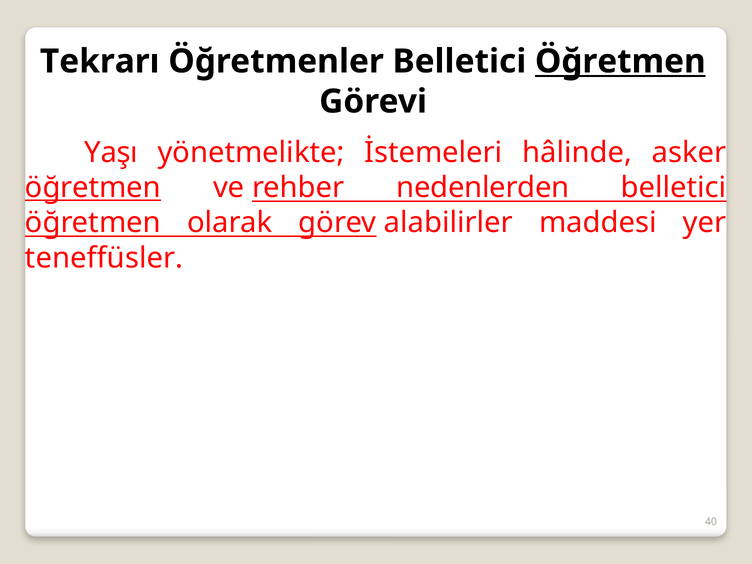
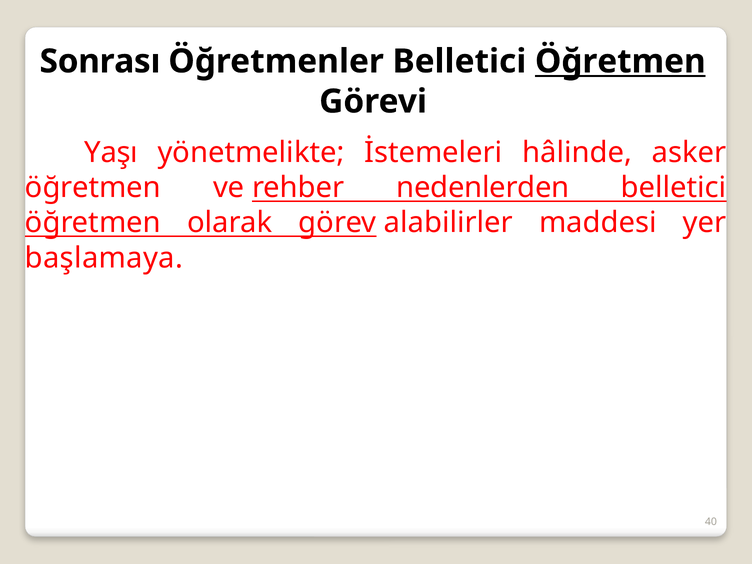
Tekrarı: Tekrarı -> Sonrası (100, 61)
öğretmen underline: present -> none (93, 188)
teneffüsler: teneffüsler -> başlamaya (104, 258)
